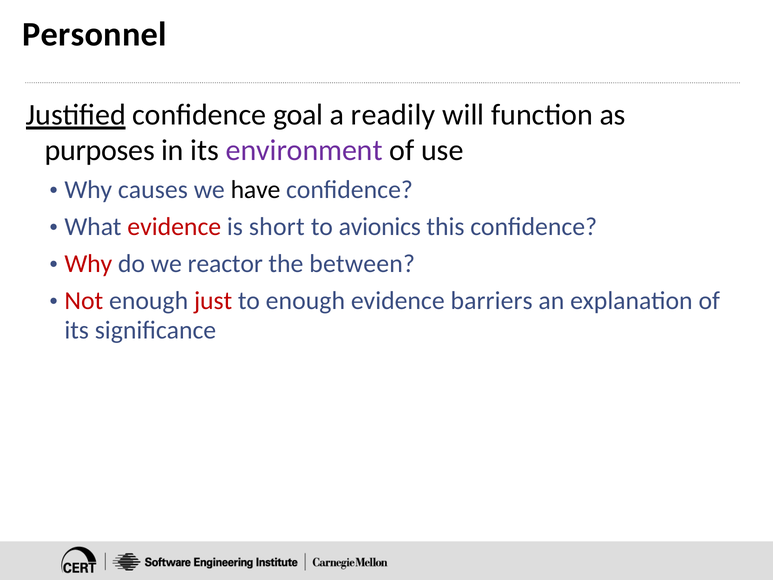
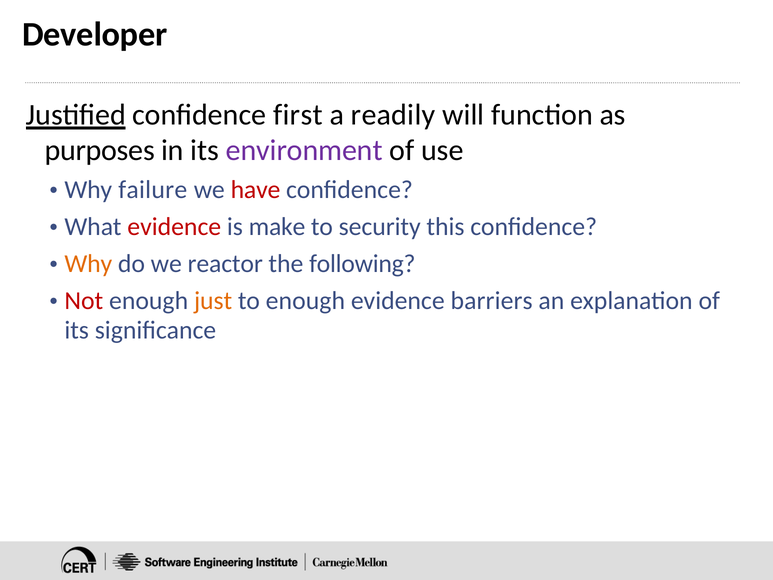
Personnel: Personnel -> Developer (95, 34)
goal: goal -> first (298, 115)
causes: causes -> failure (153, 190)
have colour: black -> red (256, 190)
short: short -> make (277, 227)
avionics: avionics -> security (380, 227)
Why colour: red -> orange (88, 264)
between: between -> following (362, 264)
just colour: red -> orange (213, 301)
